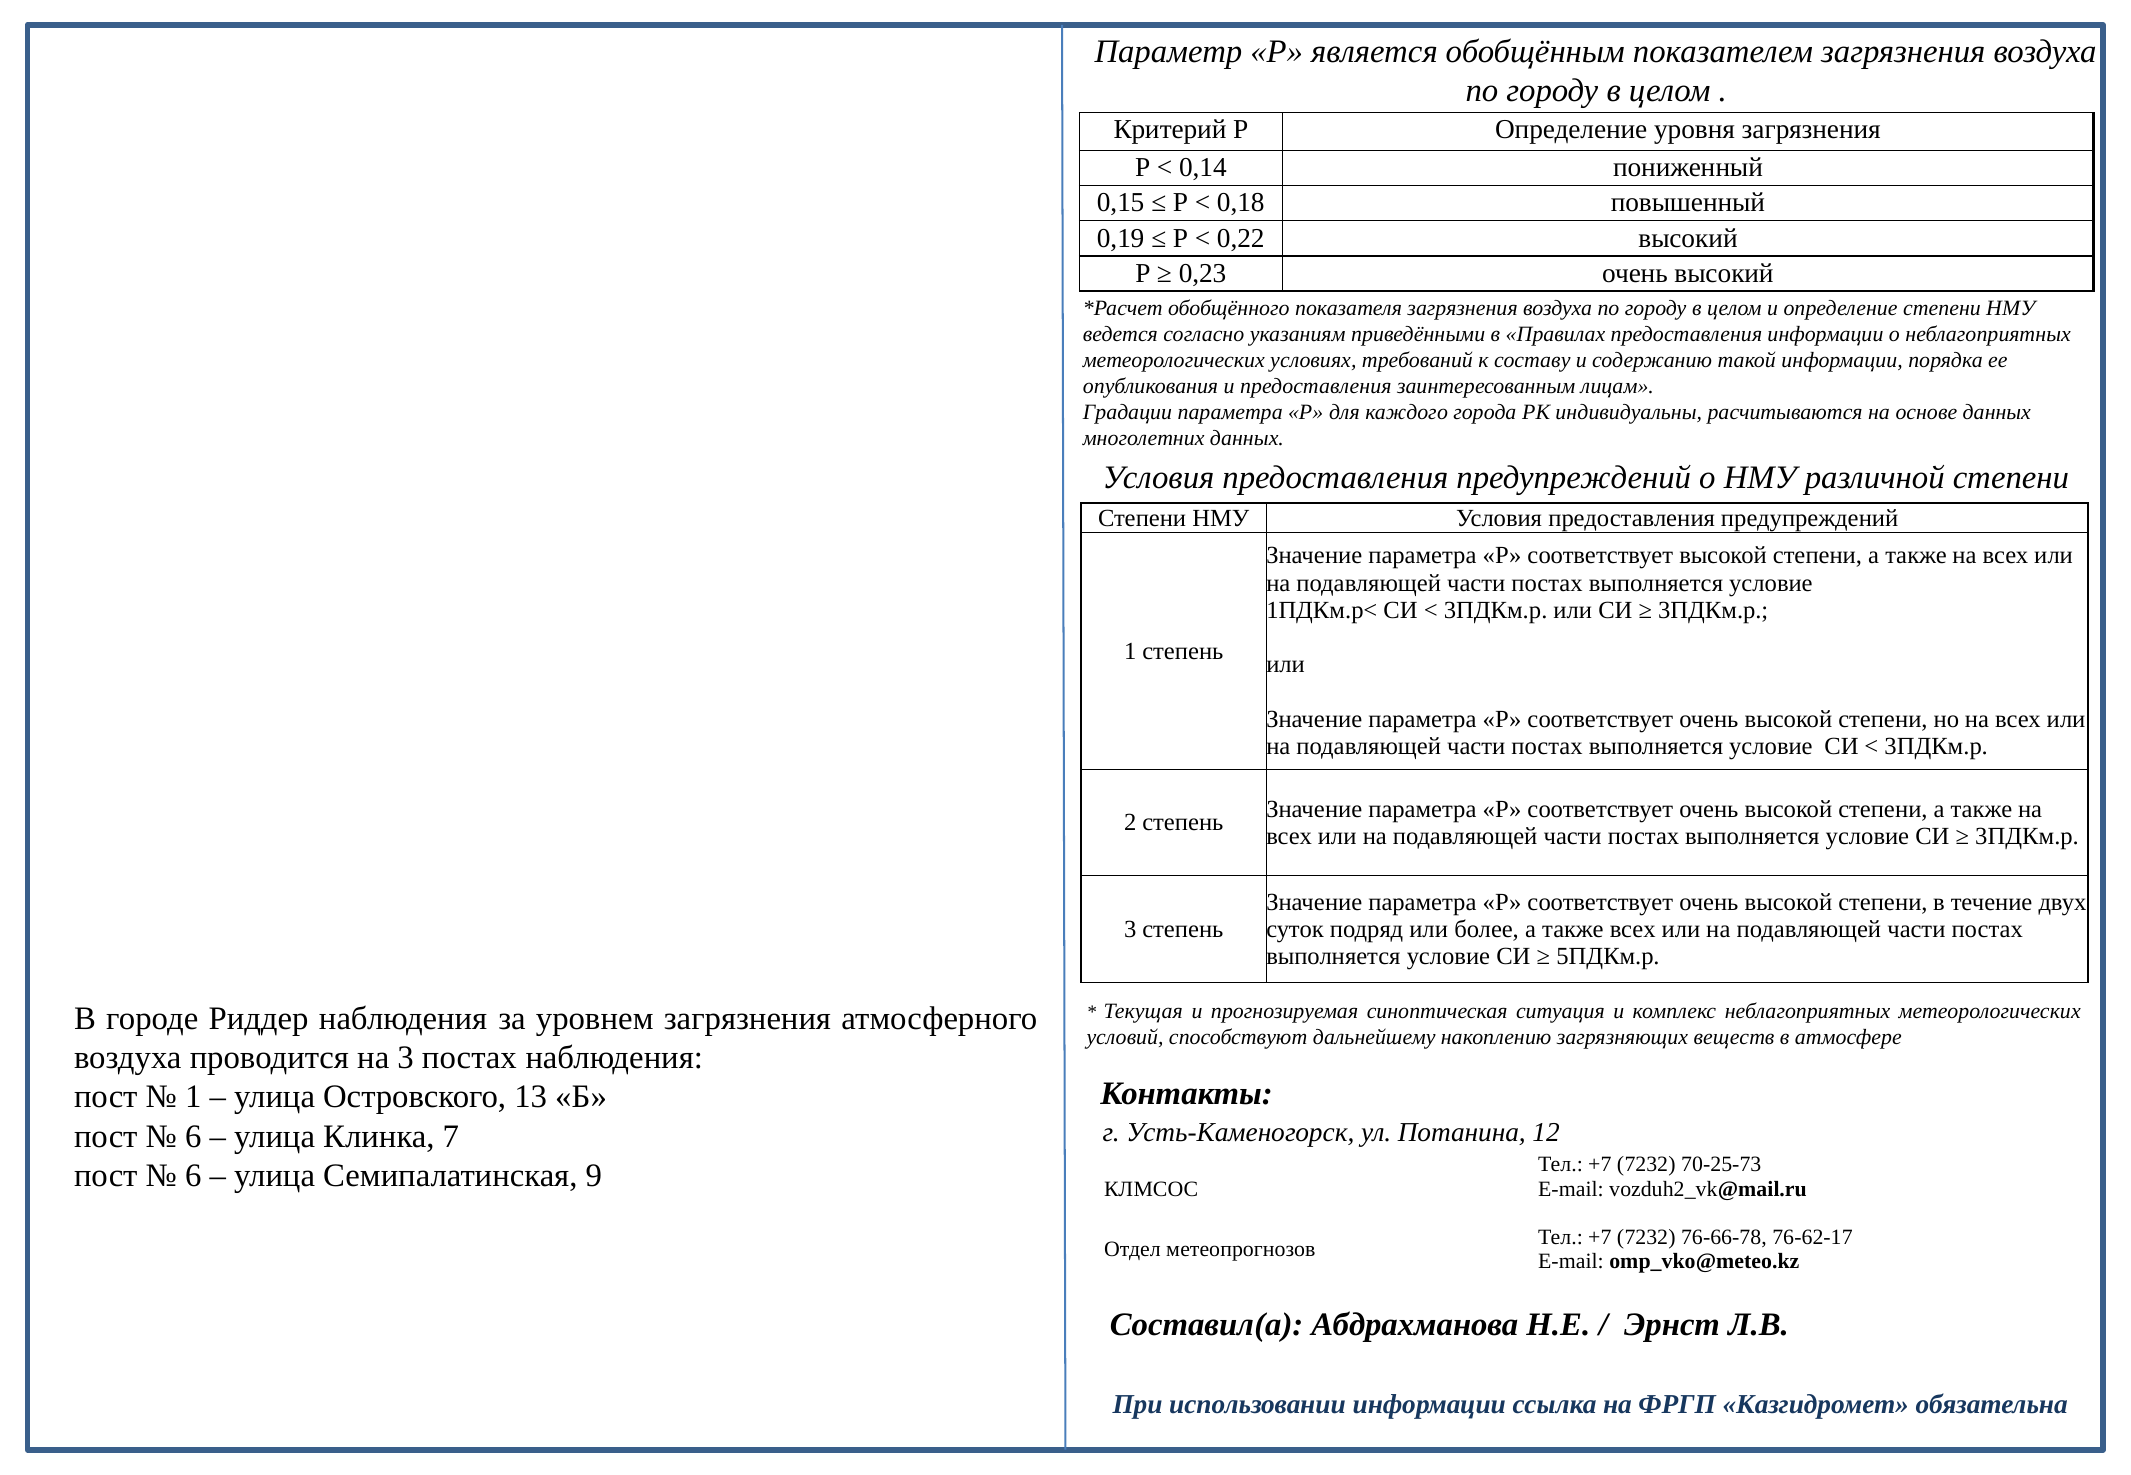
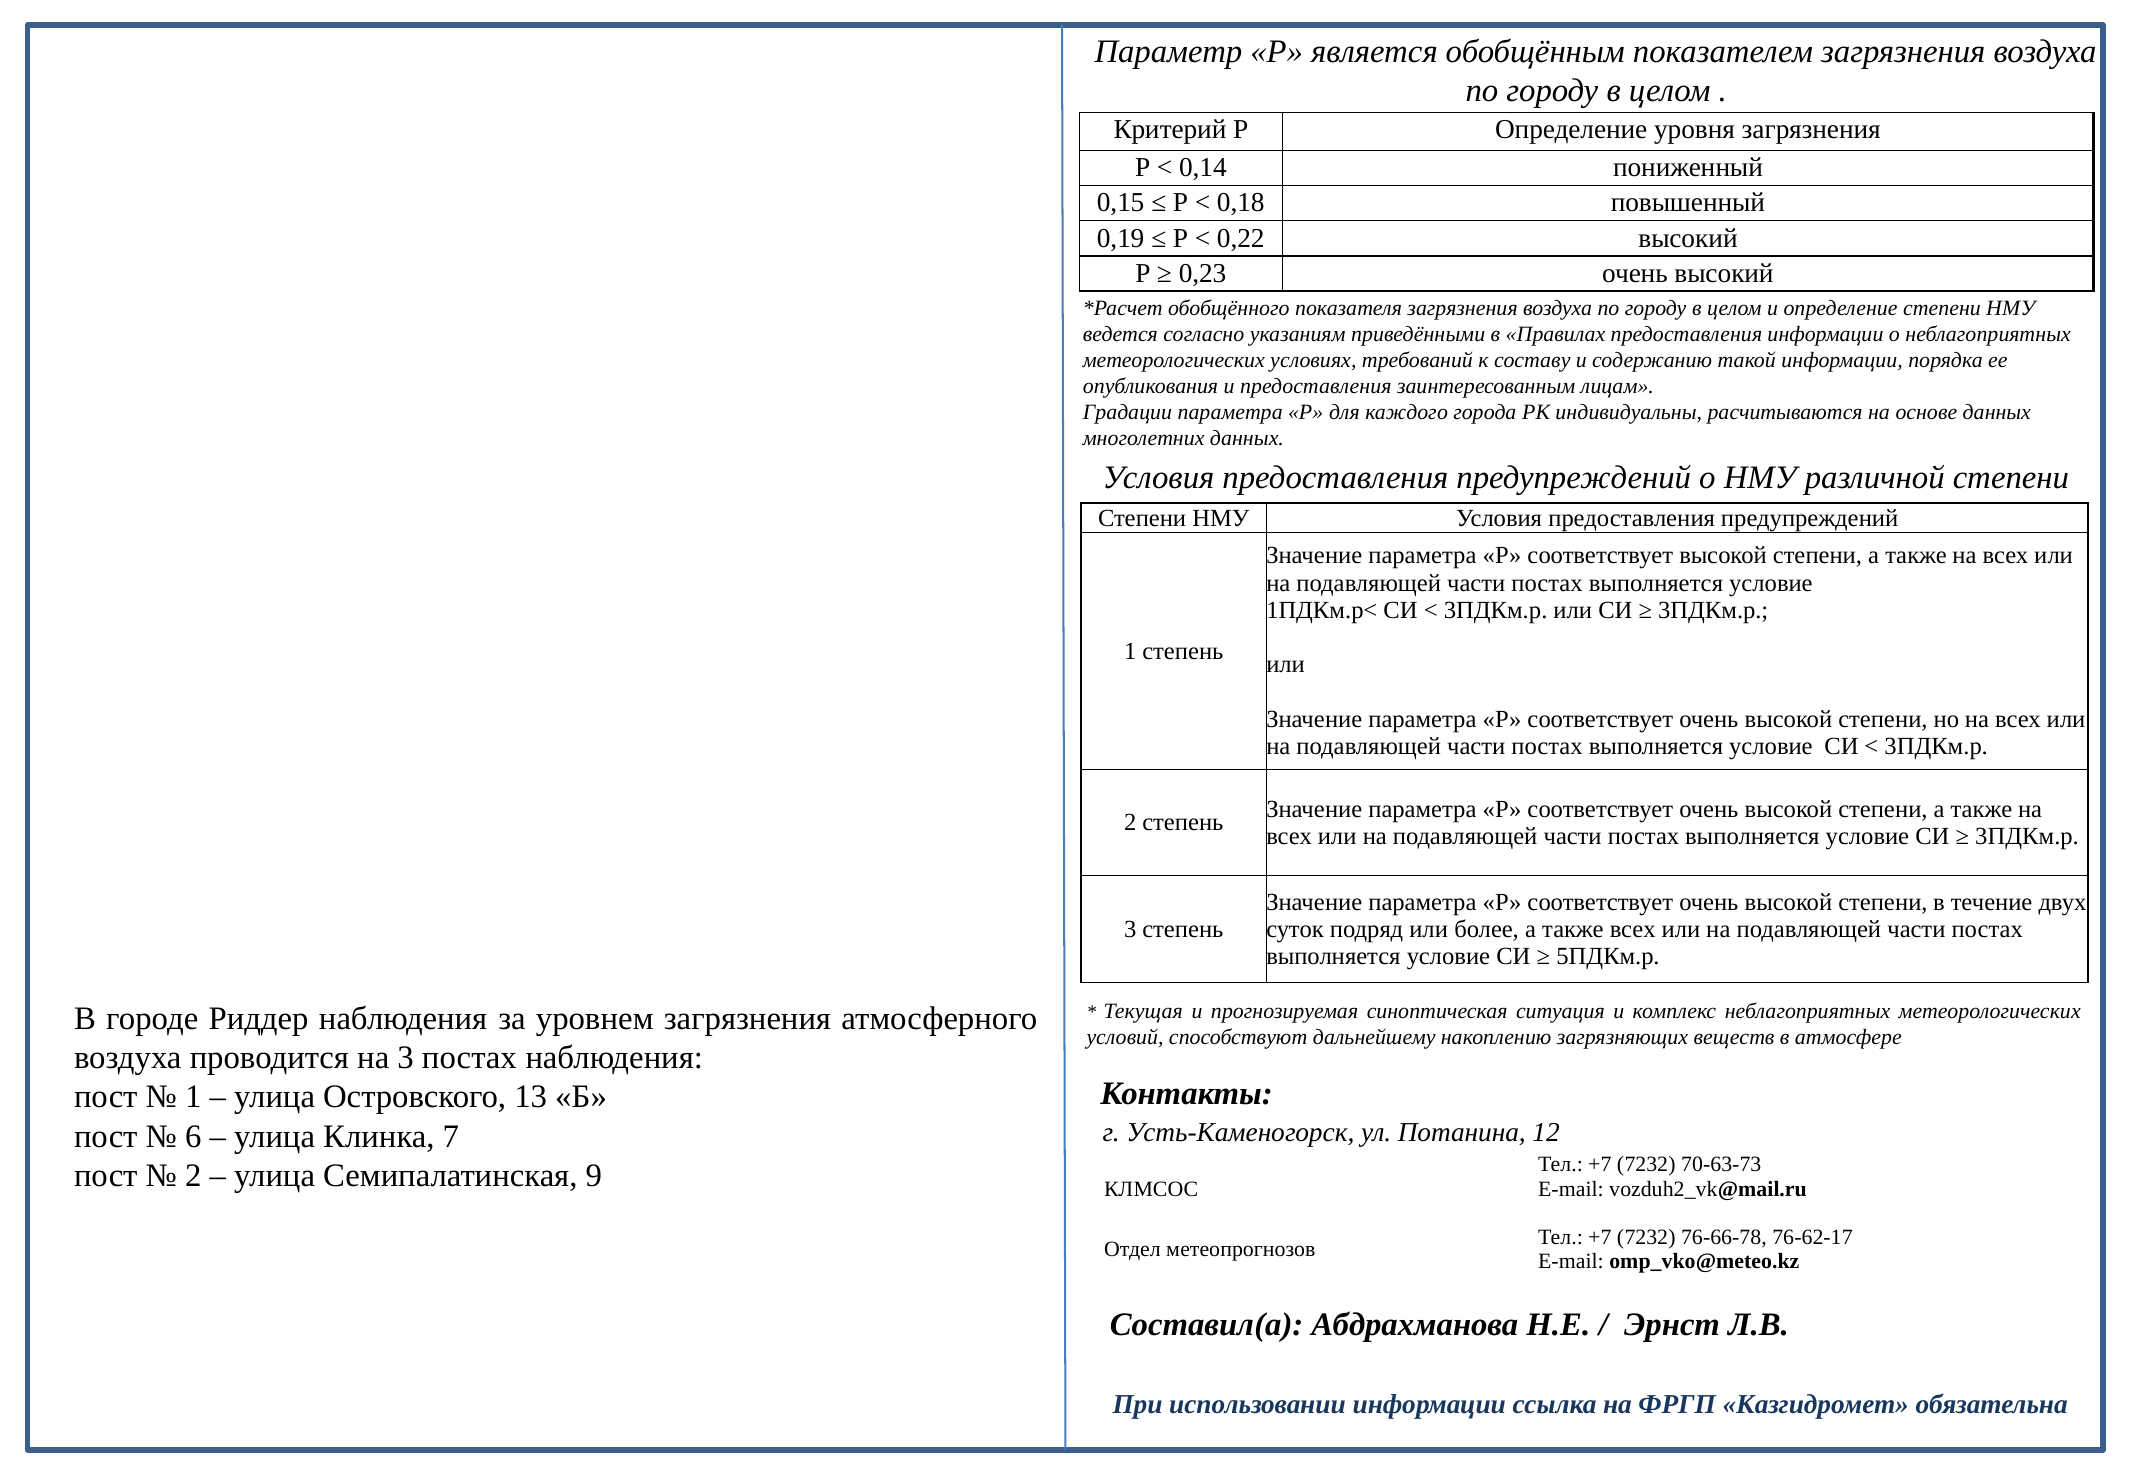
70-25-73: 70-25-73 -> 70-63-73 (1721, 1165)
6: 6 -> 2 (193, 1176)
